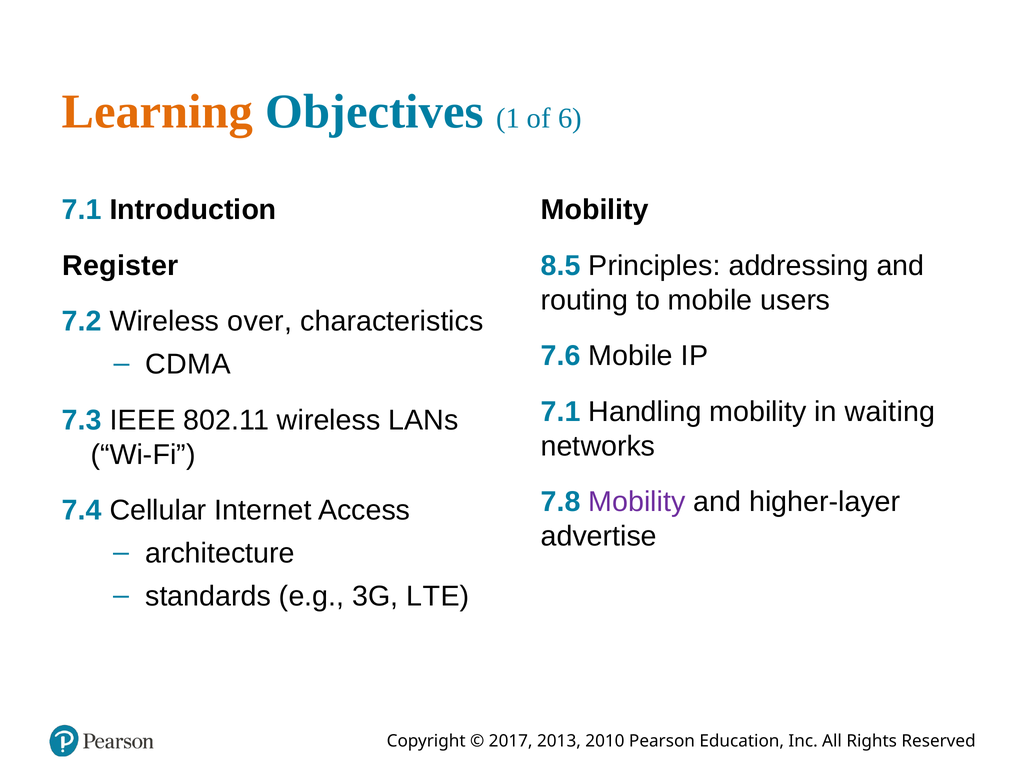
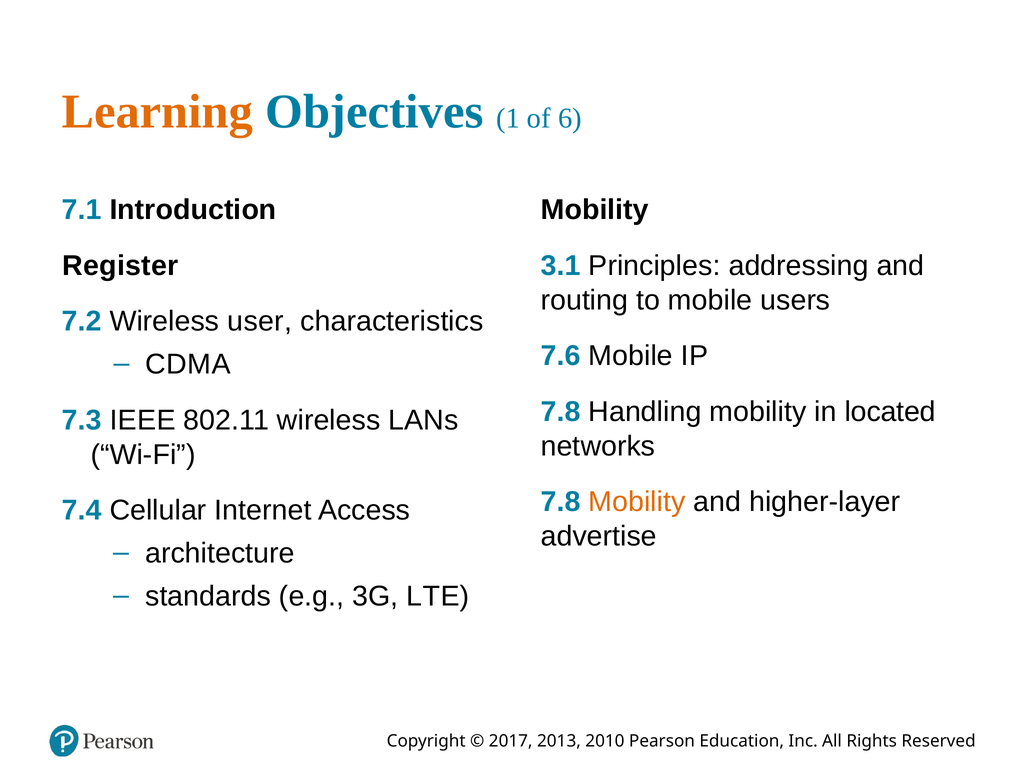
8.5: 8.5 -> 3.1 (561, 266)
over: over -> user (260, 321)
7.1: 7.1 -> 7.8 (561, 411)
waiting: waiting -> located (890, 411)
Mobility colour: purple -> orange (637, 502)
